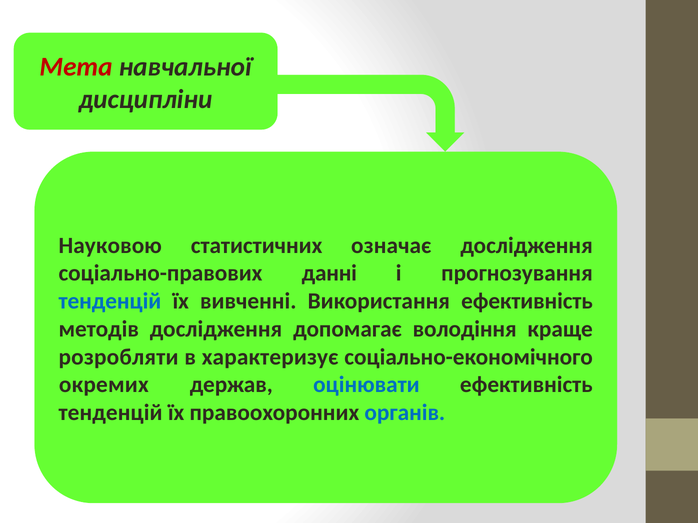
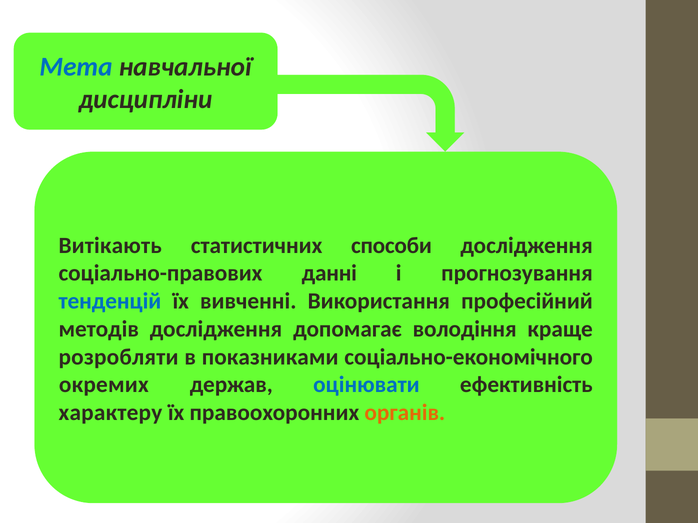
Мета colour: red -> blue (76, 67)
Науковою: Науковою -> Витікають (110, 246)
означає: означає -> способи (391, 246)
Використання ефективність: ефективність -> професійний (527, 301)
характеризує: характеризує -> показниками (270, 357)
тенденцій: тенденцій -> характеру (110, 413)
органів colour: blue -> orange (405, 413)
